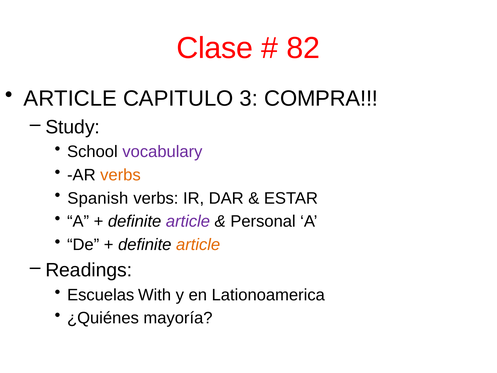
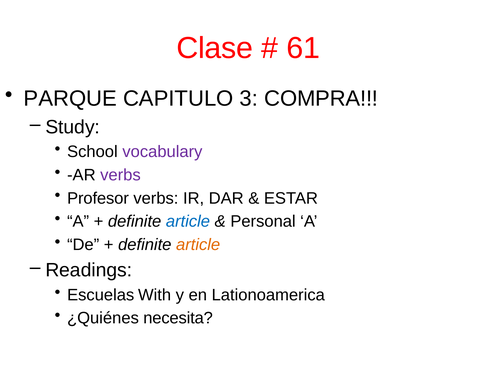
82: 82 -> 61 (303, 48)
ARTICLE: ARTICLE -> PARQUE (70, 98)
verbs colour: orange -> purple (120, 175)
Spanish: Spanish -> Profesor (98, 198)
article colour: purple -> blue (188, 221)
mayoría: mayoría -> necesita (178, 318)
